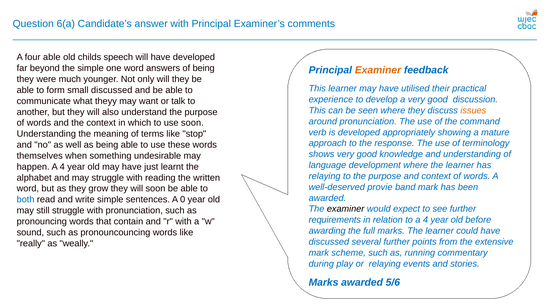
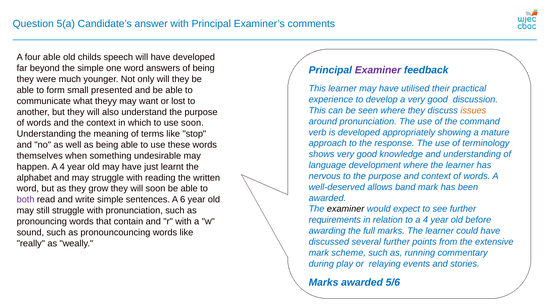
6(a: 6(a -> 5(a (66, 24)
Examiner colour: orange -> purple (378, 70)
small discussed: discussed -> presented (112, 90)
talk: talk -> lost (178, 101)
relaying: relaying -> nervous (325, 176)
provie: provie -> allows (380, 187)
both colour: blue -> purple (26, 200)
0: 0 -> 6 (183, 200)
